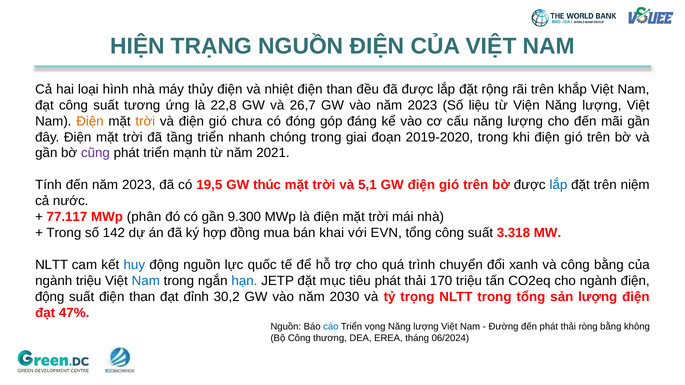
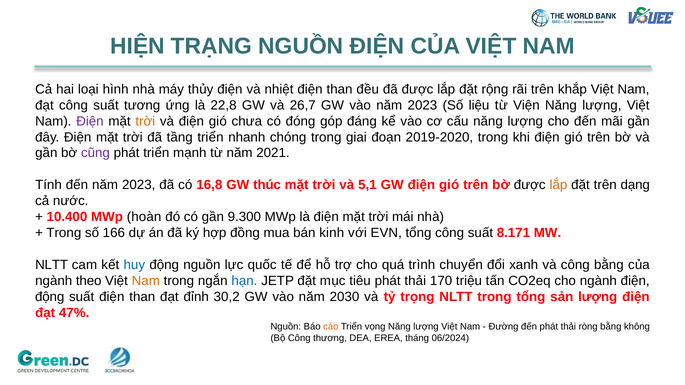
Điện colour: orange -> purple (90, 121)
19,5: 19,5 -> 16,8 (209, 185)
lắp colour: blue -> orange (558, 185)
niệm: niệm -> dạng (635, 185)
77.117: 77.117 -> 10.400 (67, 217)
phân: phân -> hoàn (144, 217)
142: 142 -> 166 (114, 233)
khai: khai -> kinh (332, 233)
3.318: 3.318 -> 8.171 (513, 233)
ngành triệu: triệu -> theo (89, 281)
Nam colour: blue -> orange (146, 281)
cáo colour: blue -> orange (331, 327)
